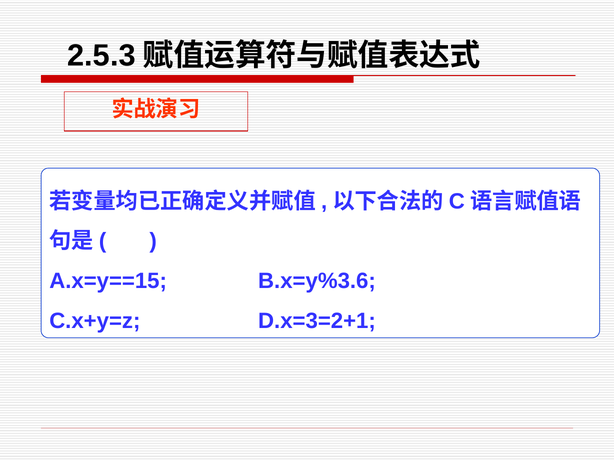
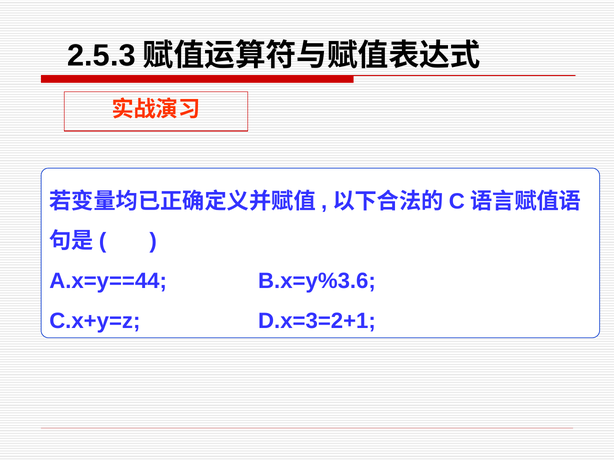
A.x=y==15: A.x=y==15 -> A.x=y==44 (108, 281)
